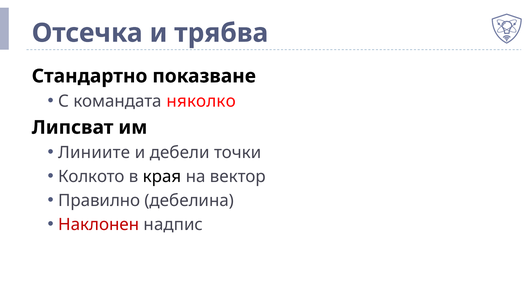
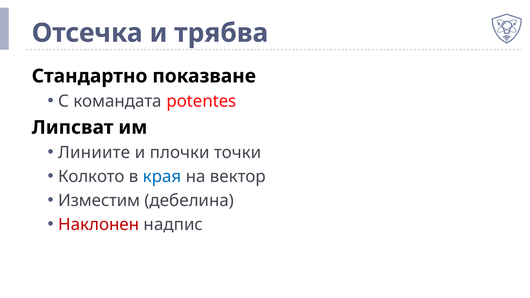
няколко: няколко -> potentes (201, 101)
дебели: дебели -> плочки (180, 153)
края colour: black -> blue (162, 177)
Правилно: Правилно -> Изместим (99, 201)
